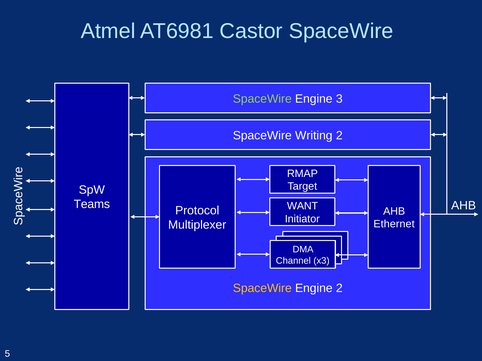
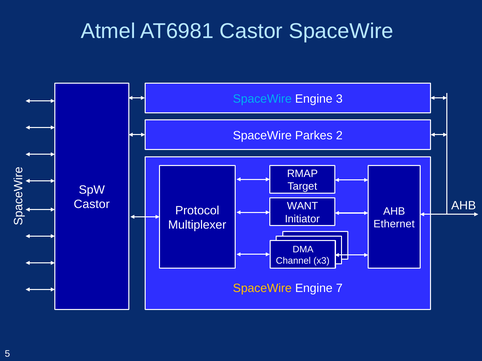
SpaceWire colour: light green -> light blue (262, 99)
Writing: Writing -> Parkes (314, 136)
Teams: Teams -> Castor (92, 205)
Engine 2: 2 -> 7 (339, 289)
